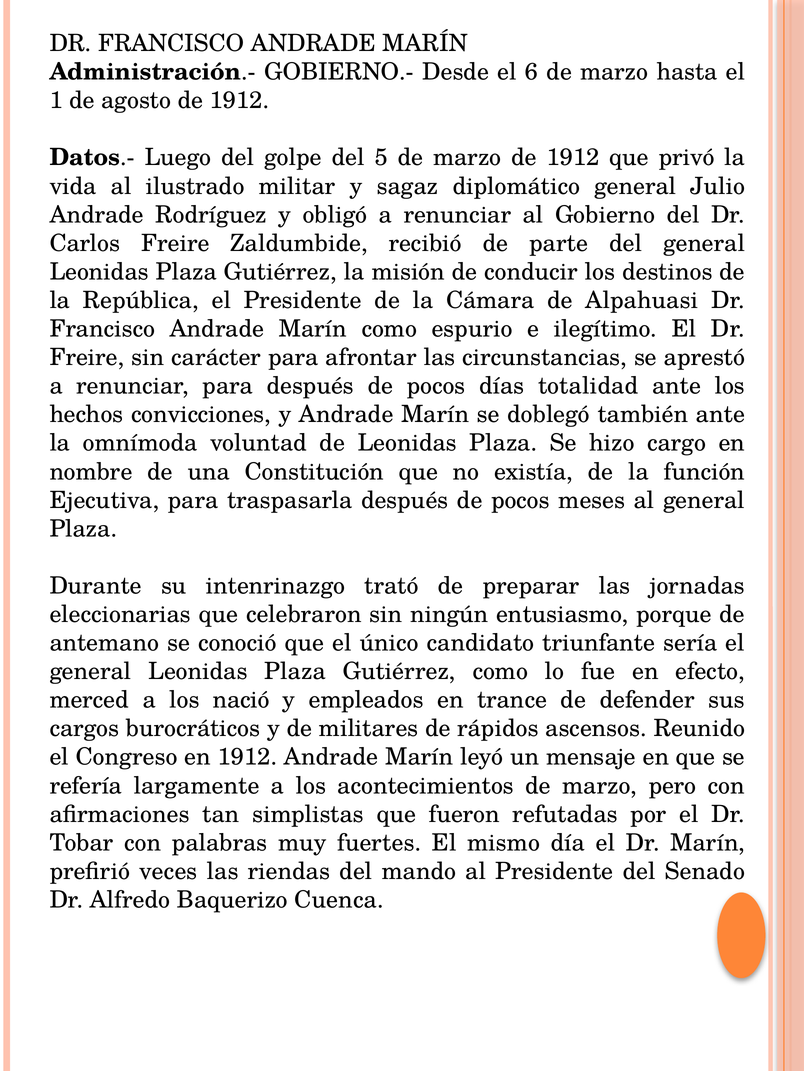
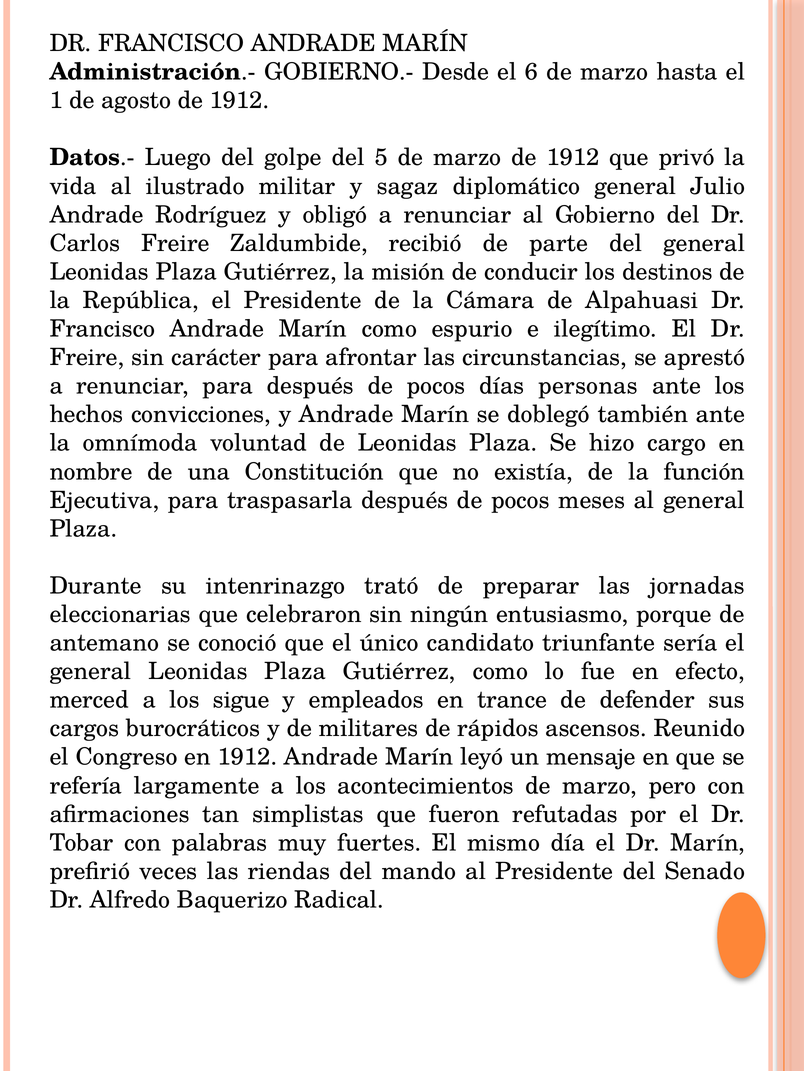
totalidad: totalidad -> personas (588, 386)
nació: nació -> sigue (241, 701)
Cuenca: Cuenca -> Radical (339, 901)
